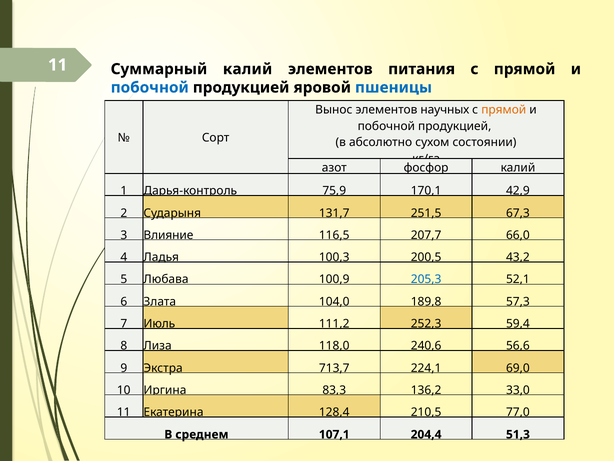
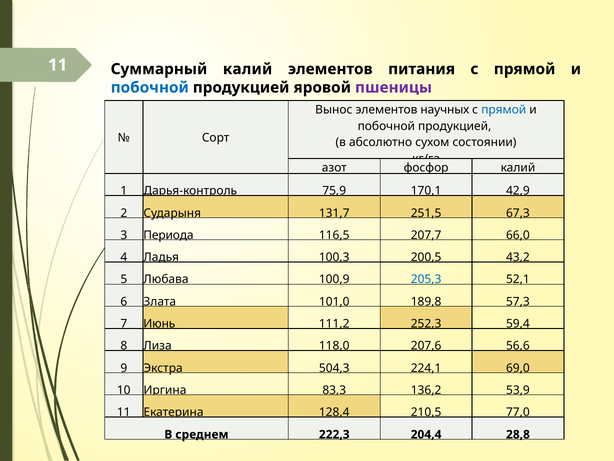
пшеницы colour: blue -> purple (394, 87)
прямой colour: orange -> blue (504, 110)
Влияние: Влияние -> Периода (168, 235)
104,0: 104,0 -> 101,0 (334, 301)
Июль: Июль -> Июнь (159, 323)
240,6: 240,6 -> 207,6 (426, 346)
713,7: 713,7 -> 504,3 (334, 368)
33,0: 33,0 -> 53,9 (518, 390)
107,1: 107,1 -> 222,3 (334, 434)
51,3: 51,3 -> 28,8 (518, 434)
